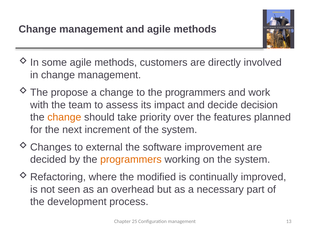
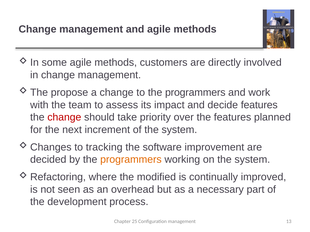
decide decision: decision -> features (259, 105)
change colour: orange -> red (64, 117)
external: external -> tracking (104, 147)
